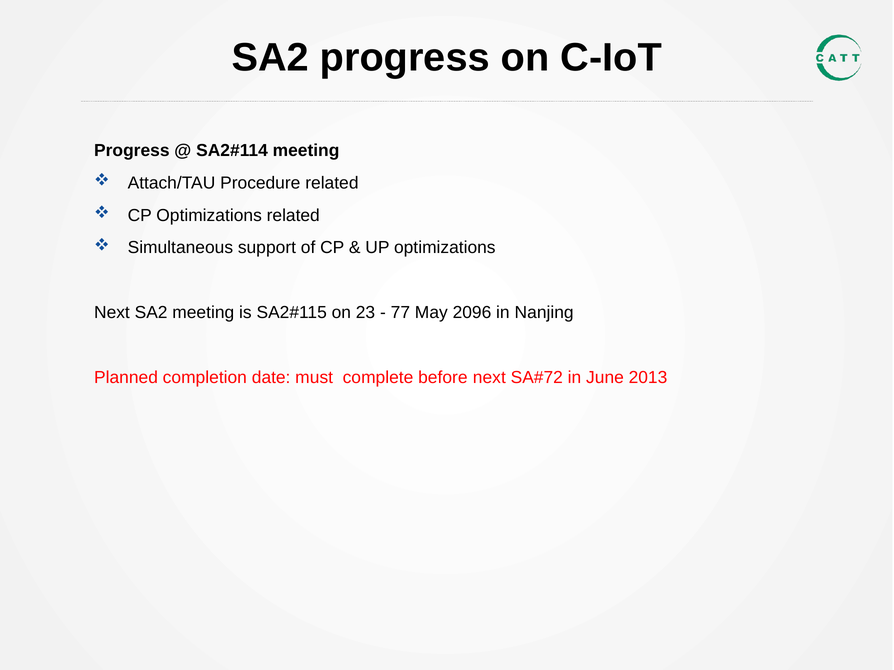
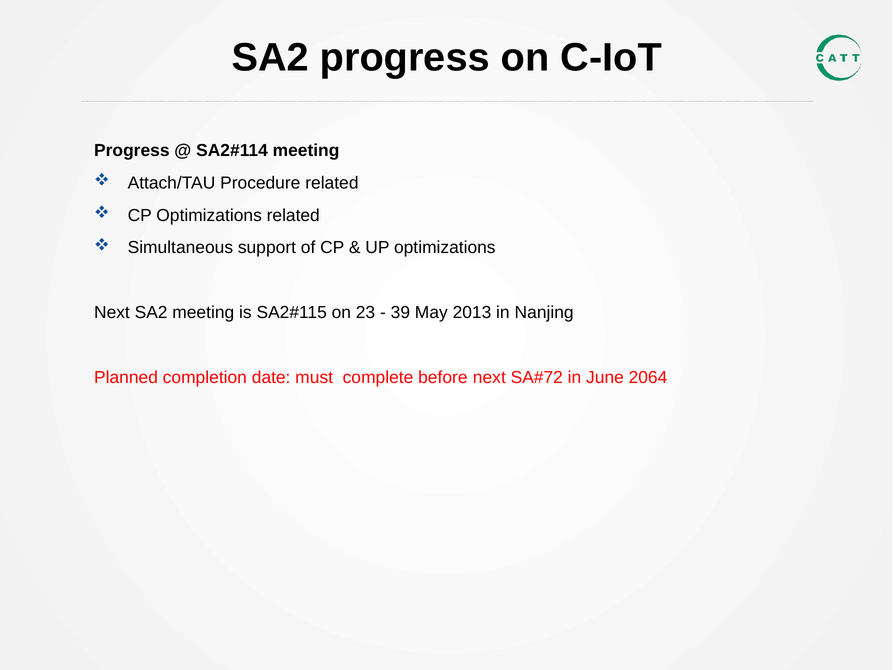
77: 77 -> 39 (400, 313)
2096: 2096 -> 2013 (472, 313)
2013: 2013 -> 2064 (648, 378)
